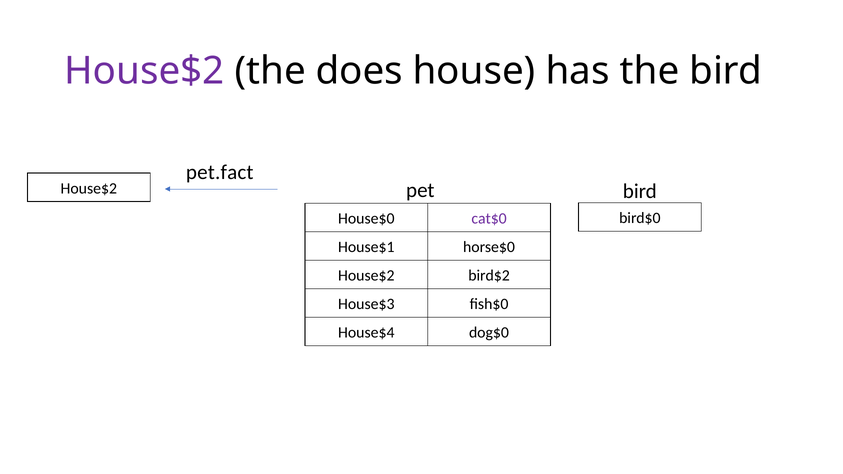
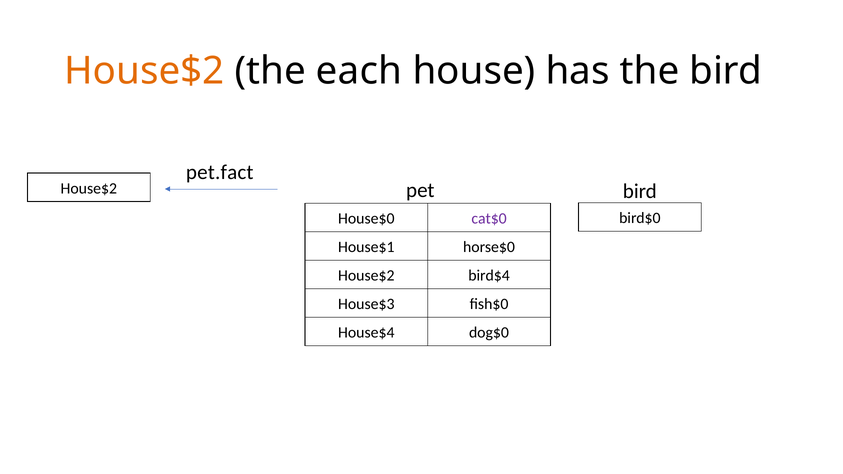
House$2 colour: purple -> orange (144, 71)
does: does -> each (359, 71)
bird$2: bird$2 -> bird$4 (489, 276)
